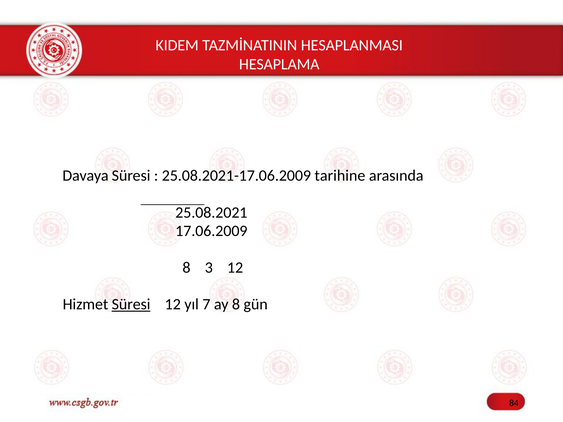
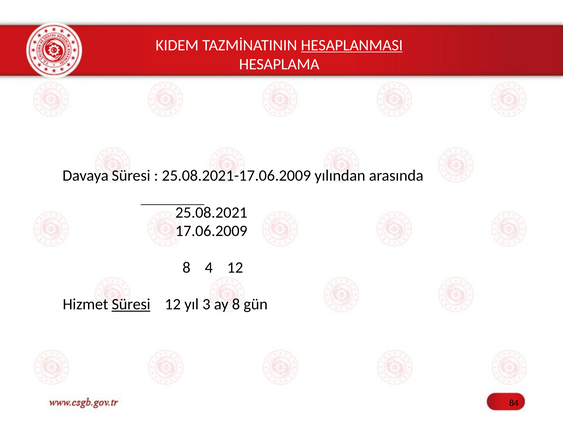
HESAPLANMASI underline: none -> present (352, 45)
tarihine: tarihine -> yılından (340, 176)
3: 3 -> 4 (209, 268)
7: 7 -> 3 (206, 305)
